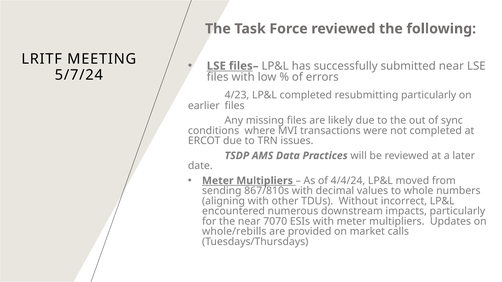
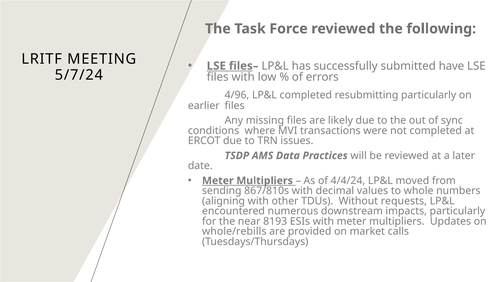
submitted near: near -> have (451, 66)
4/23: 4/23 -> 4/96 (237, 95)
incorrect: incorrect -> requests (404, 201)
7070: 7070 -> 8193 (275, 222)
